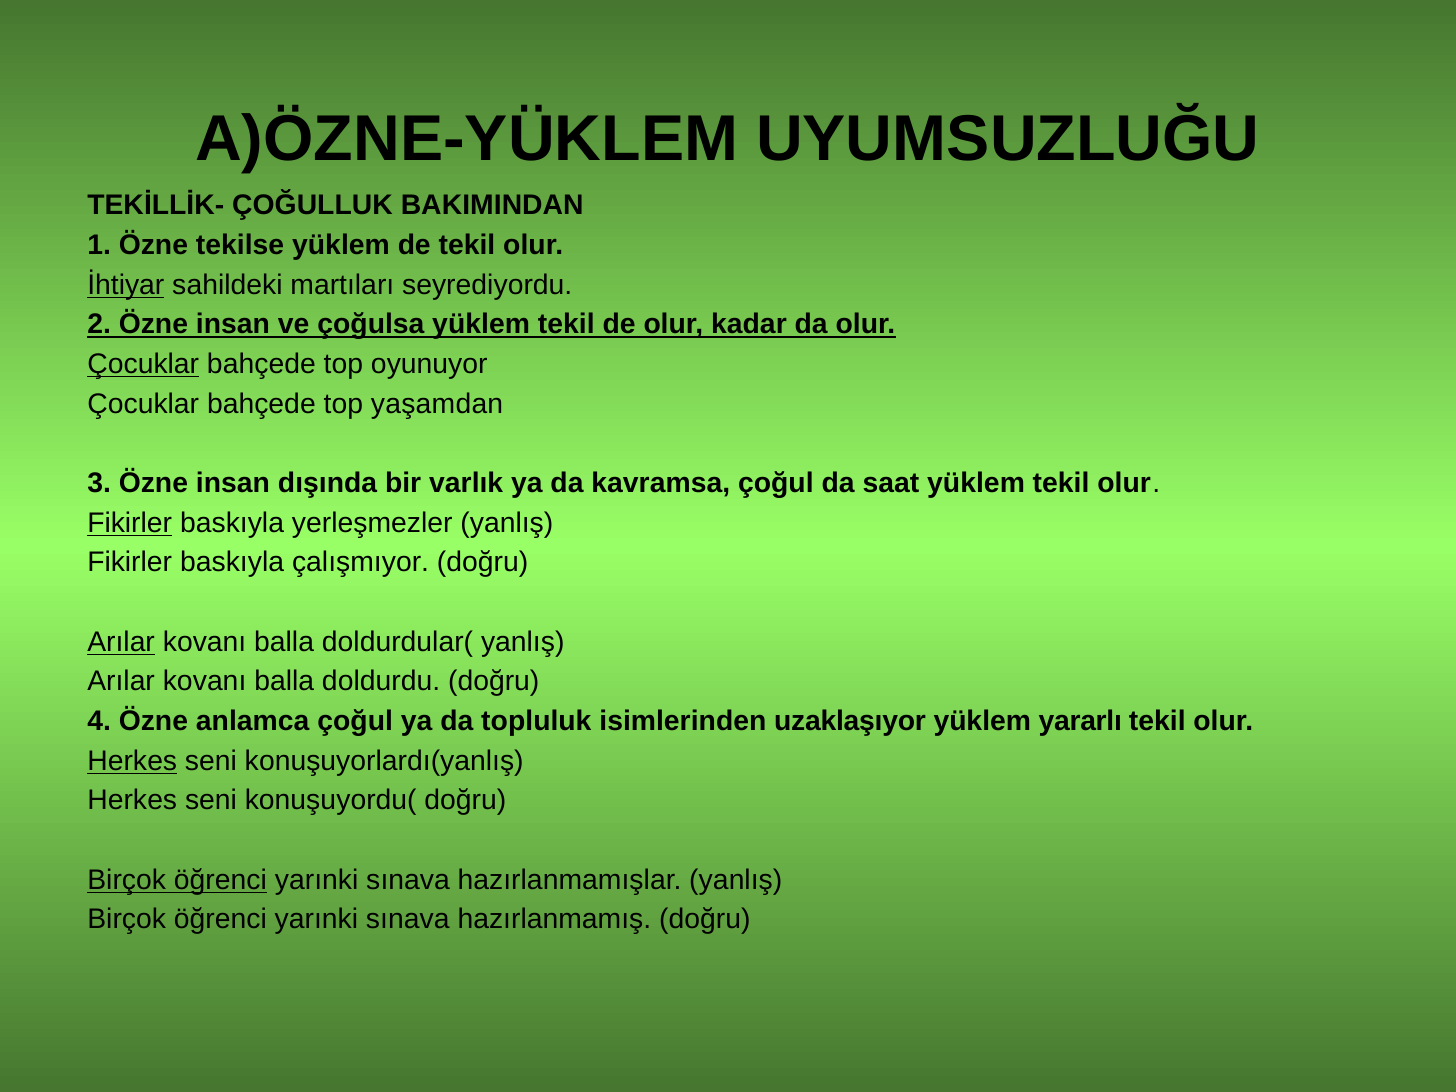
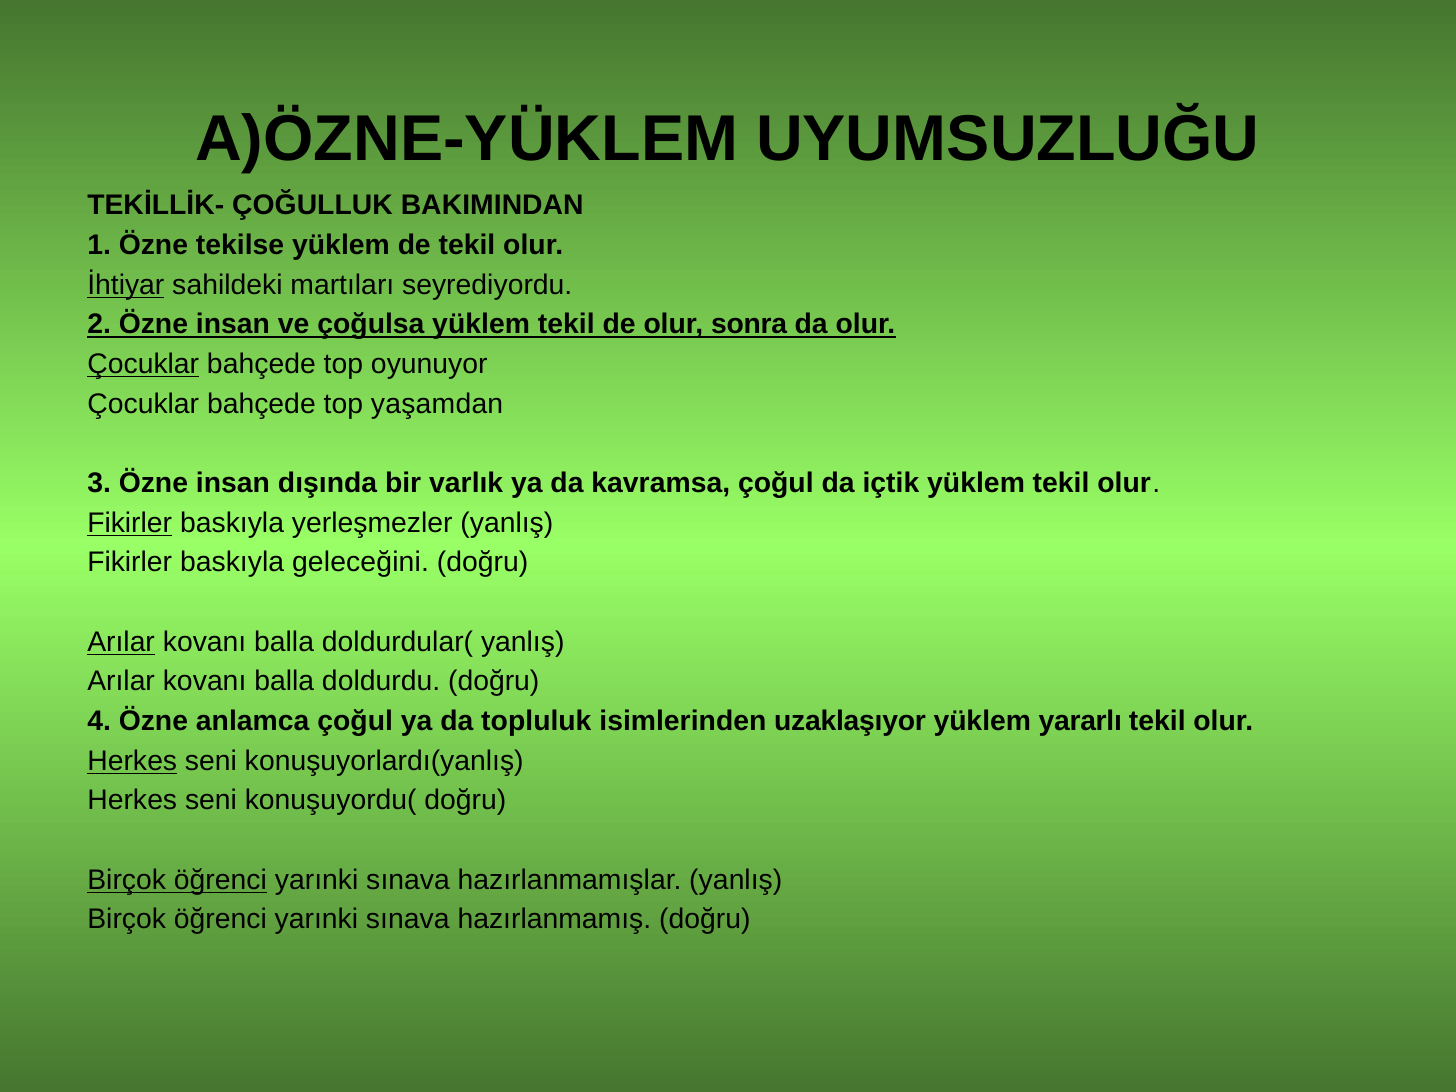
kadar: kadar -> sonra (749, 324)
saat: saat -> içtik (891, 483)
çalışmıyor: çalışmıyor -> geleceğini (360, 562)
